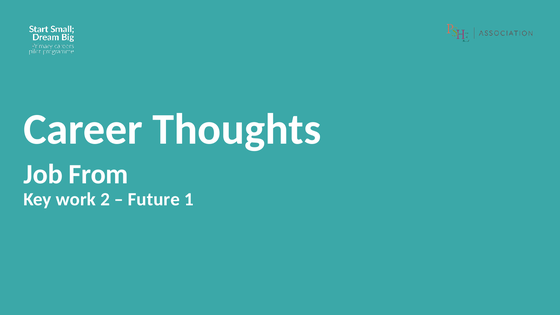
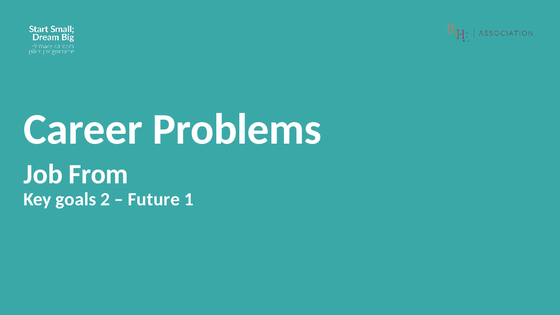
Thoughts: Thoughts -> Problems (237, 129)
work: work -> goals (76, 199)
